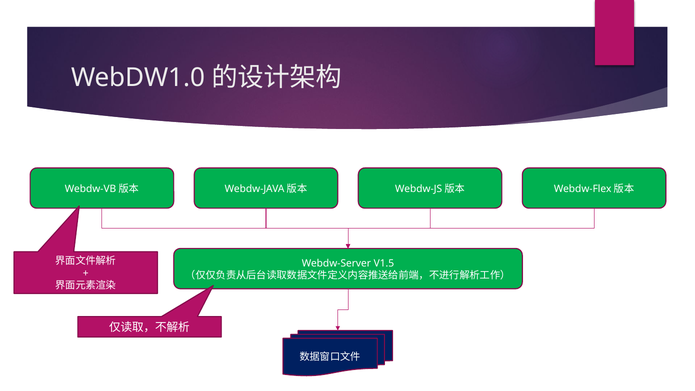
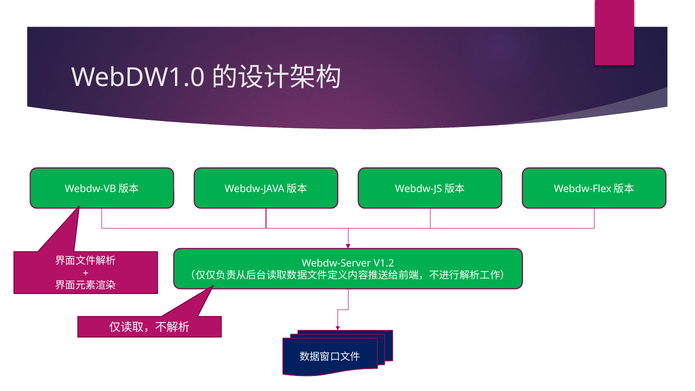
V1.5: V1.5 -> V1.2 (384, 263)
